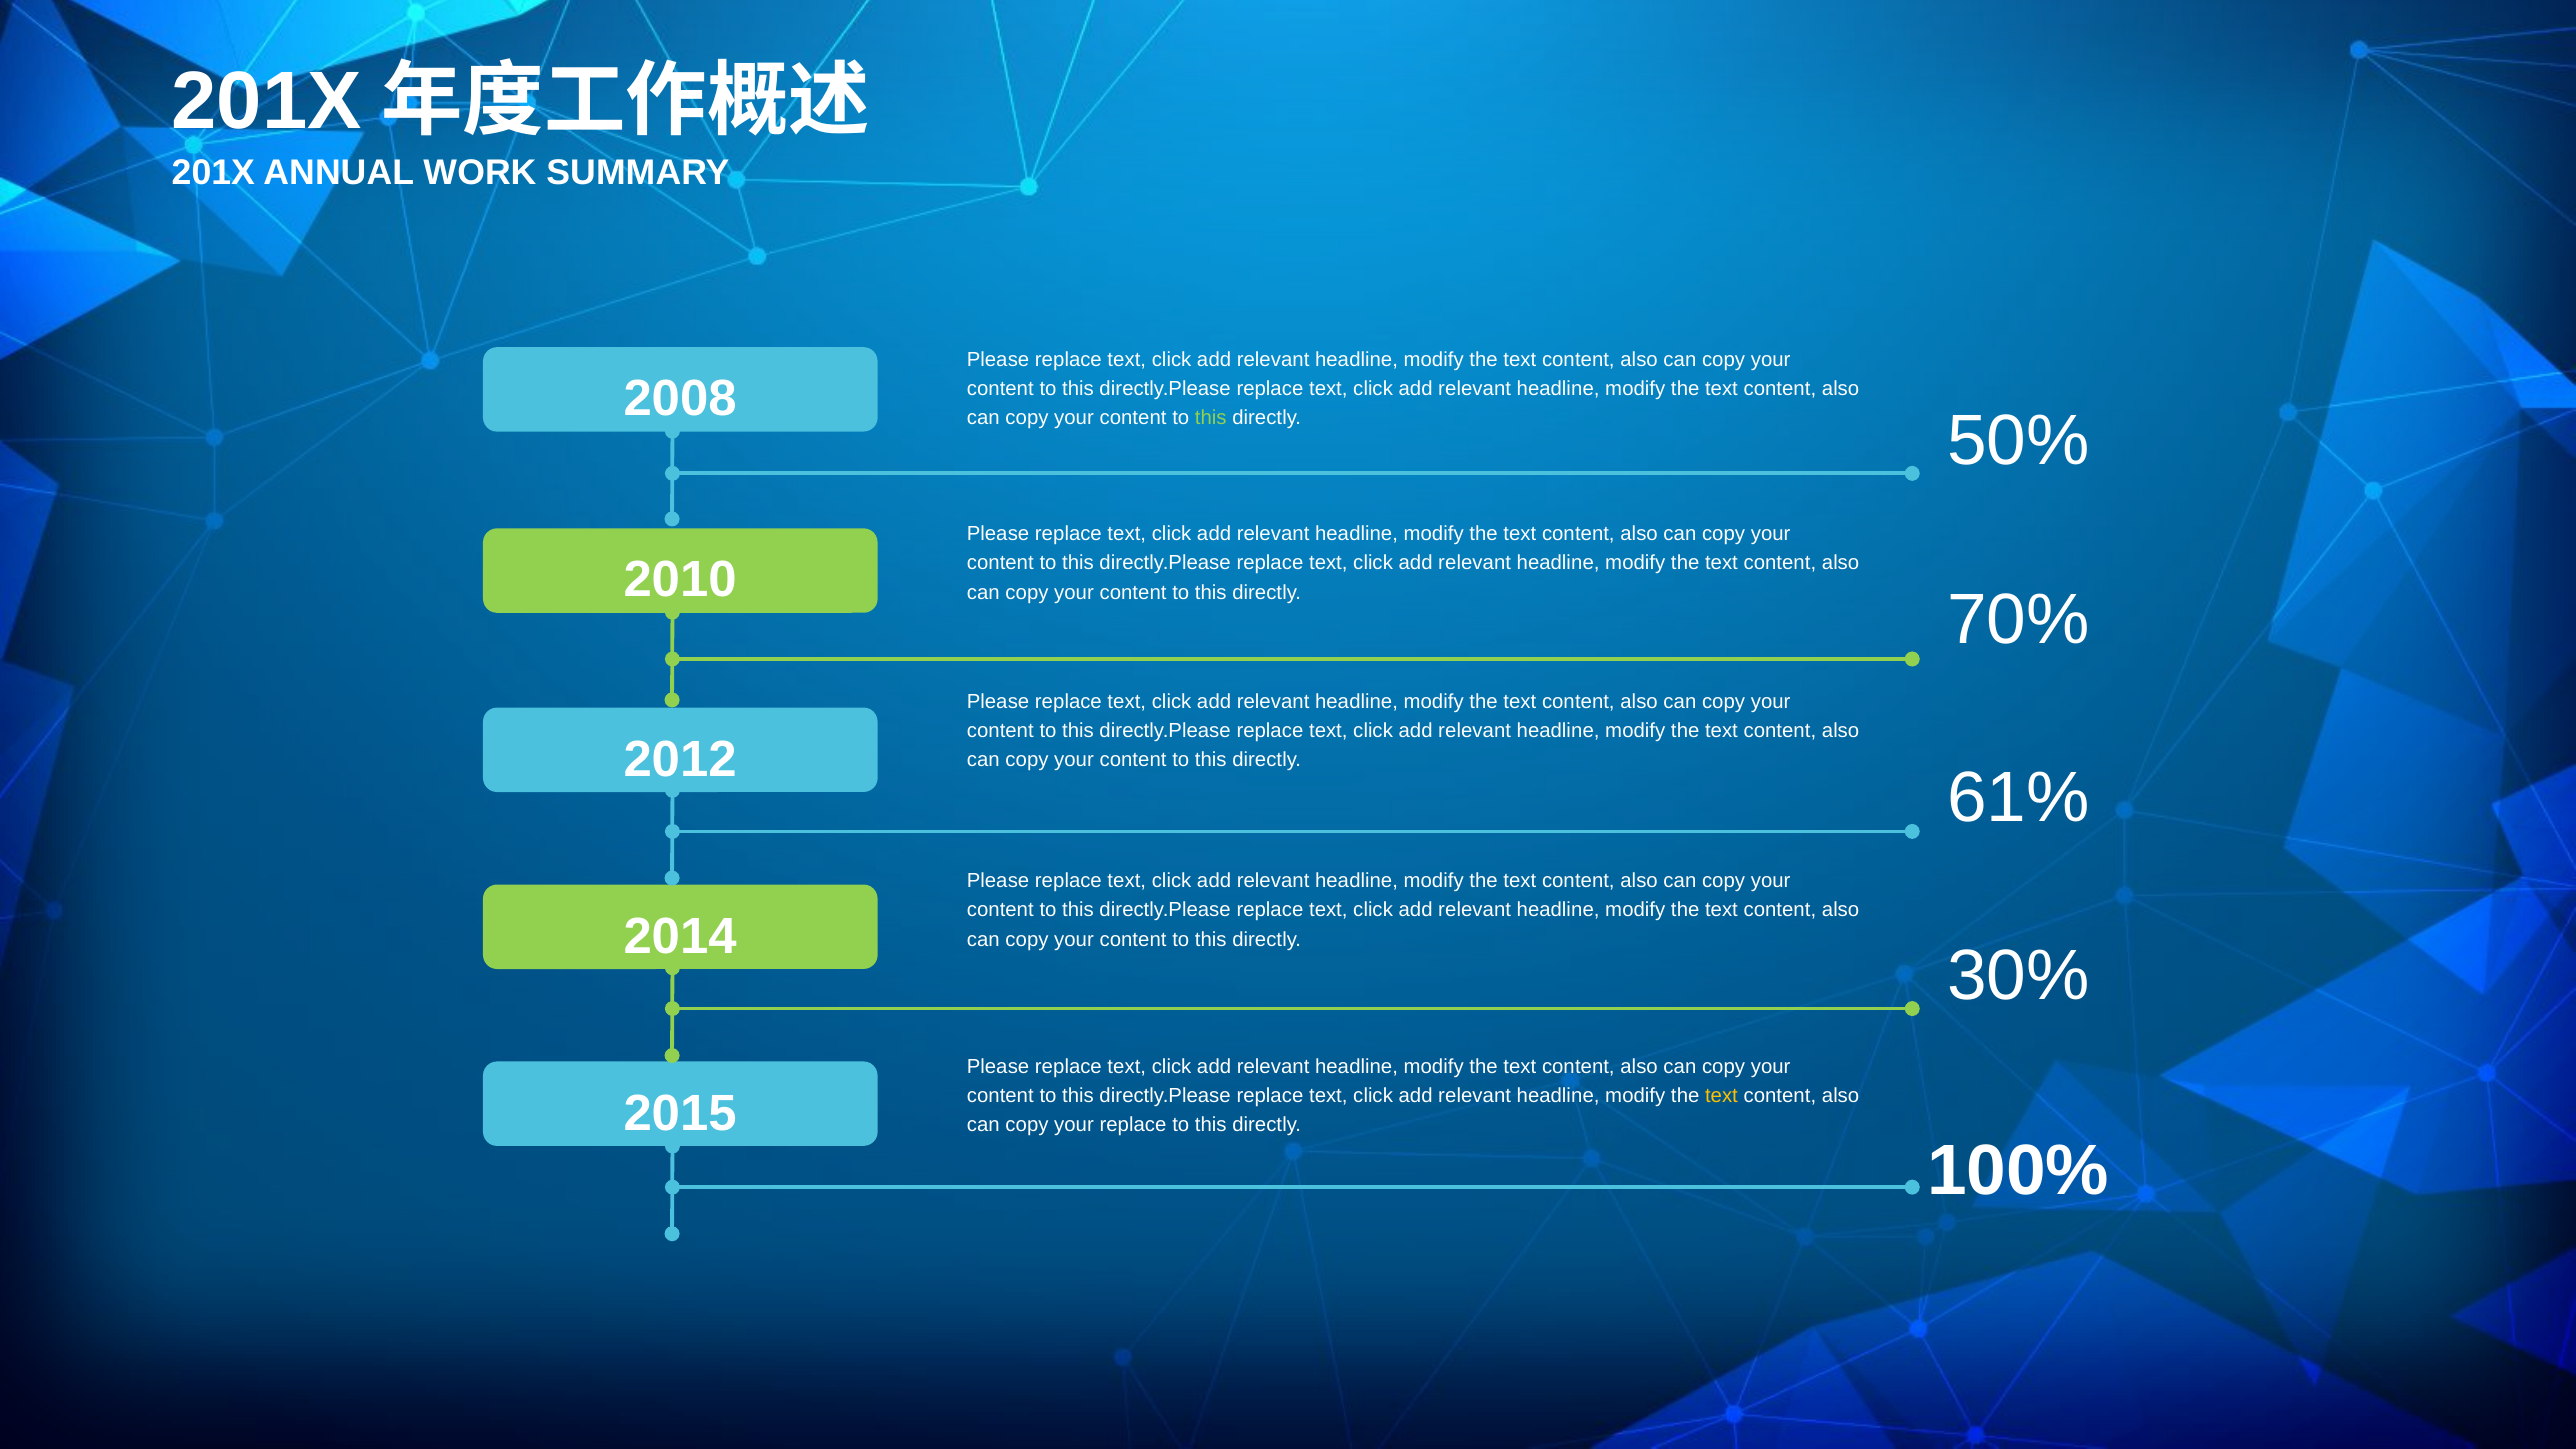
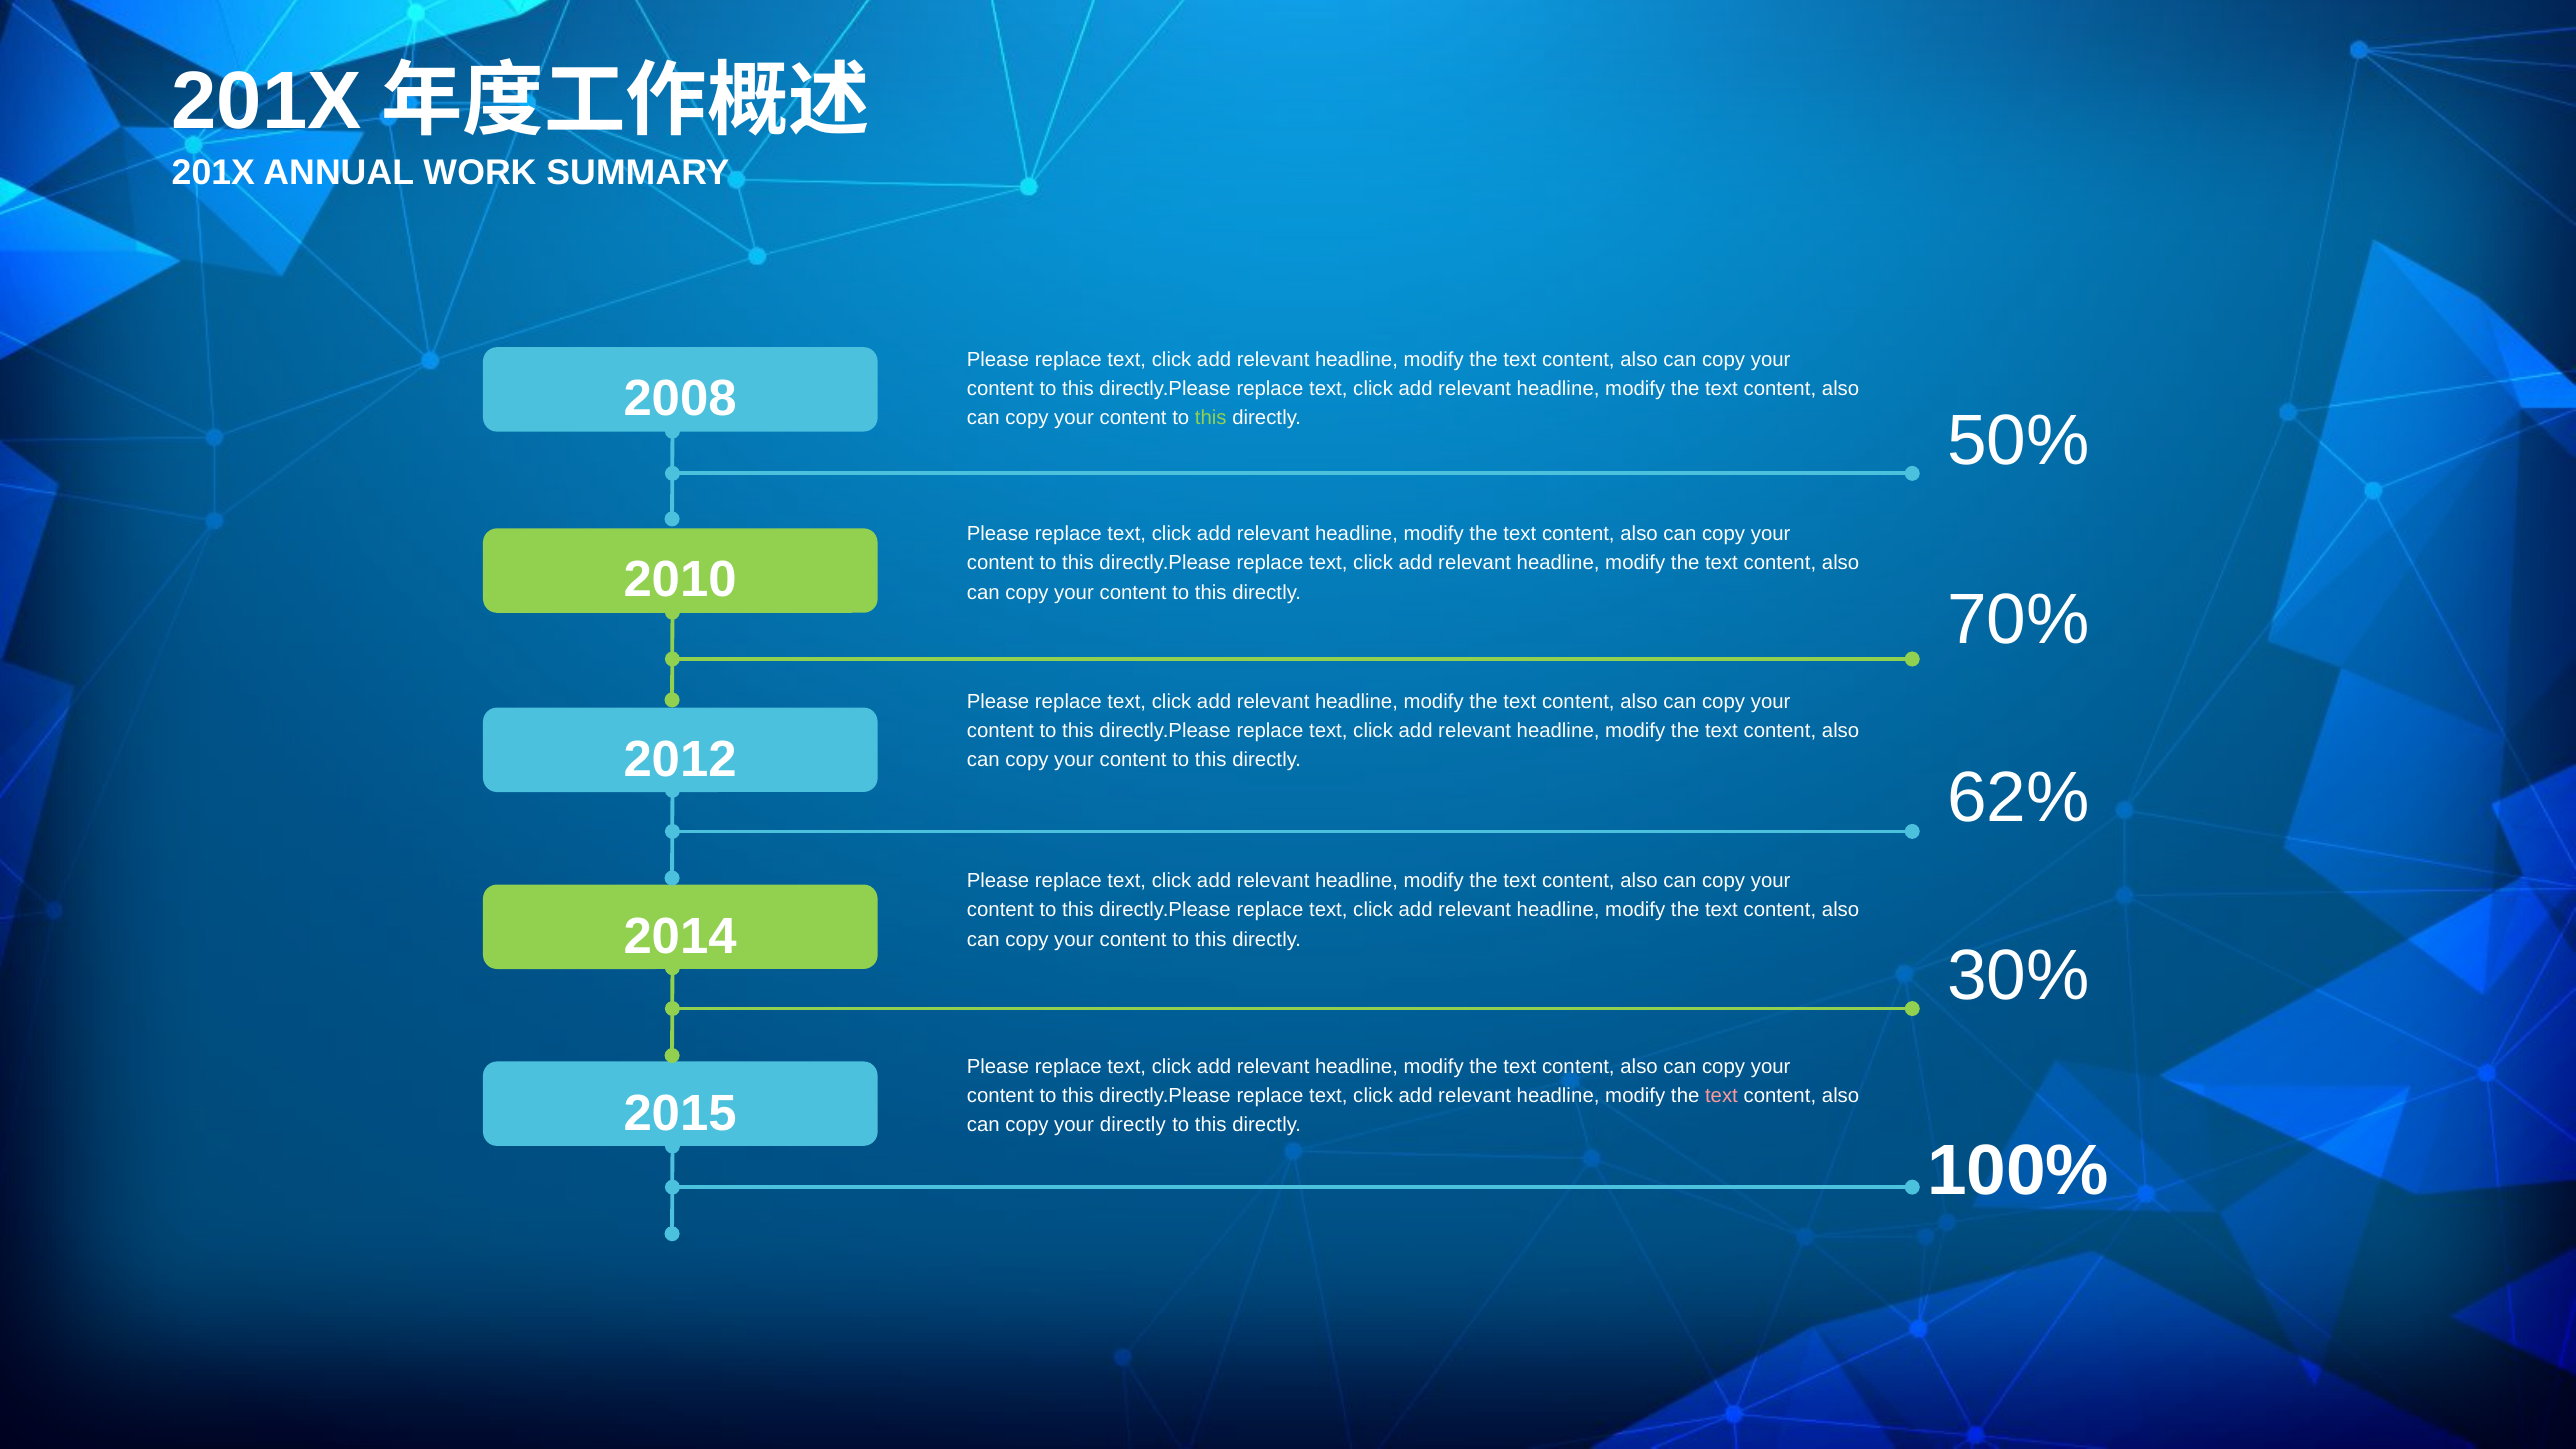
61%: 61% -> 62% (2018, 798)
text colour: yellow -> pink (1721, 1095)
your replace: replace -> directly (1133, 1125)
